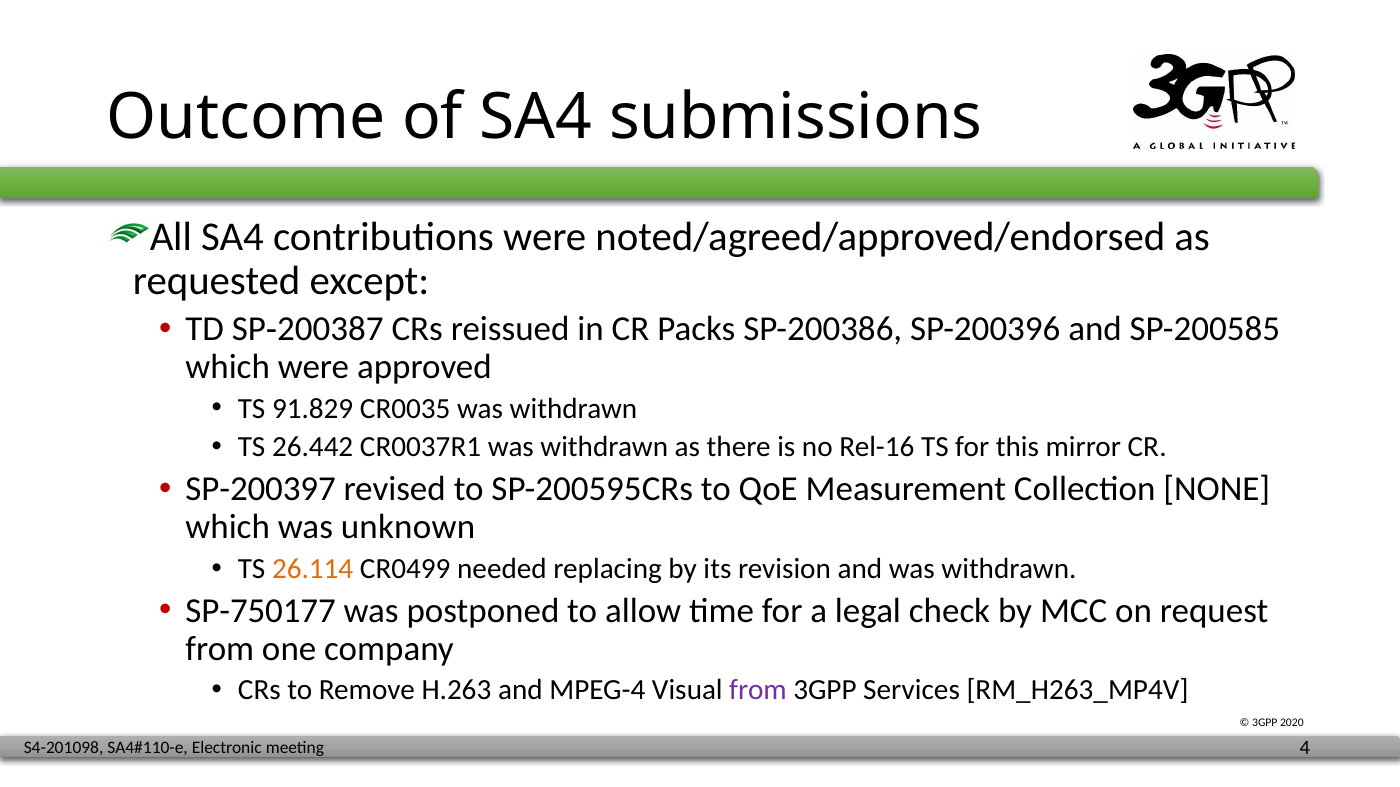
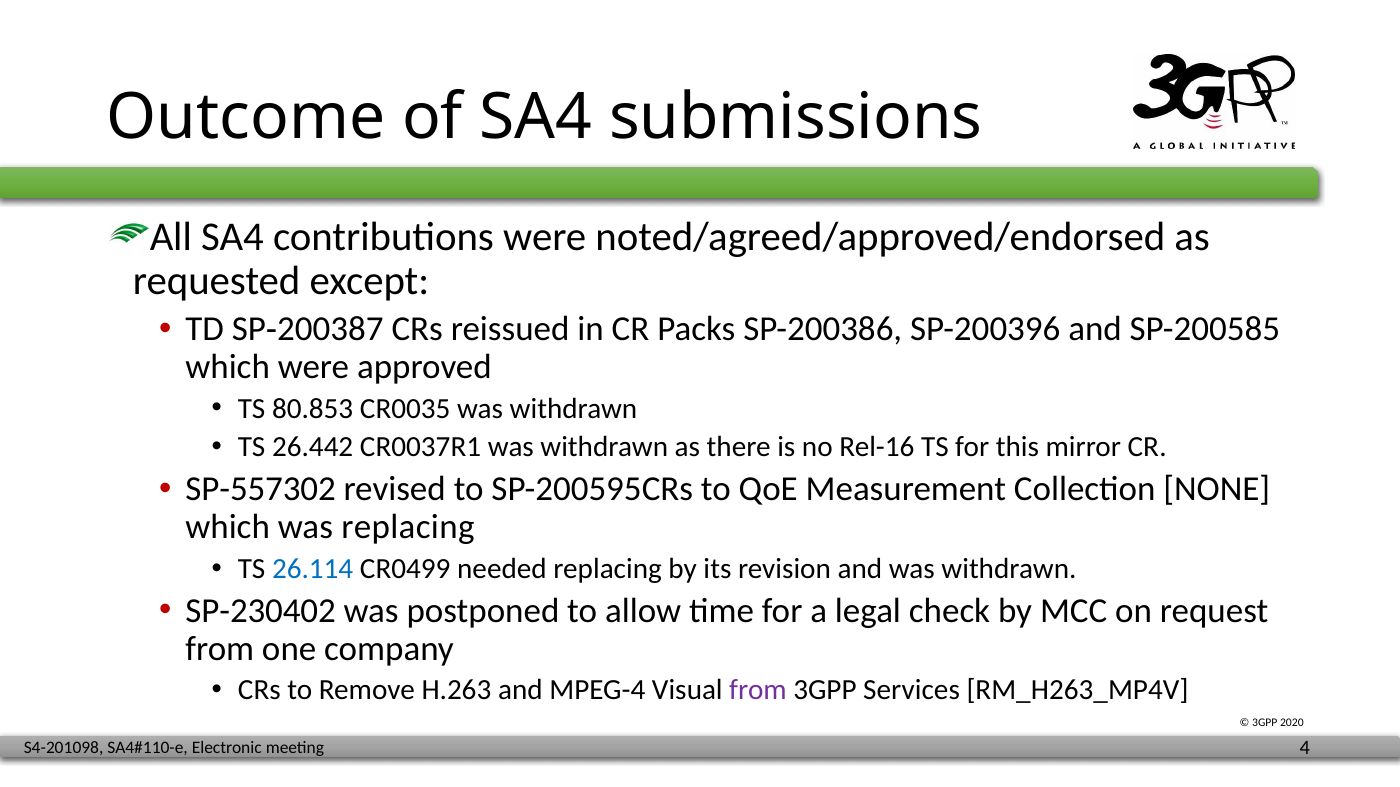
91.829: 91.829 -> 80.853 (313, 409)
SP-200397: SP-200397 -> SP-557302 (261, 489)
was unknown: unknown -> replacing (408, 527)
26.114 colour: orange -> blue (313, 569)
SP-750177: SP-750177 -> SP-230402 (261, 611)
